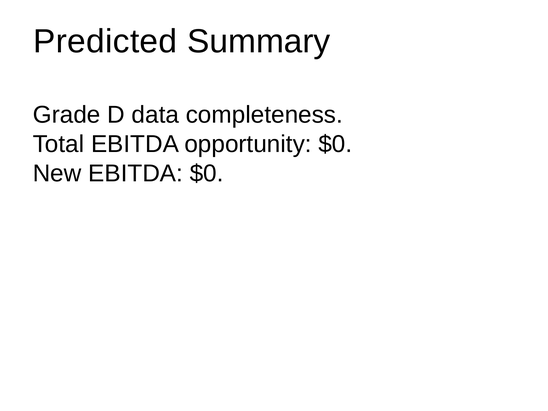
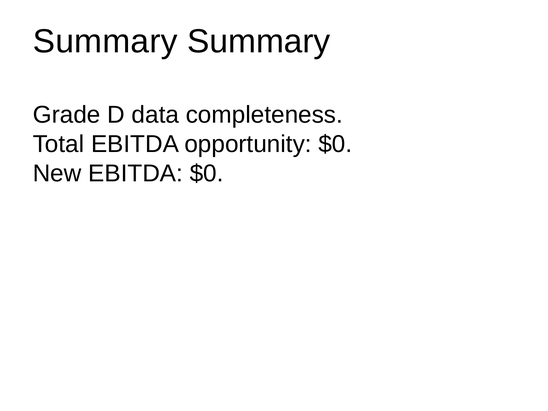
Predicted: Predicted -> Summary (105, 42)
